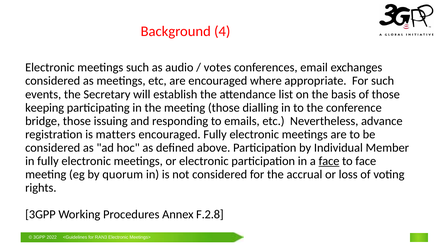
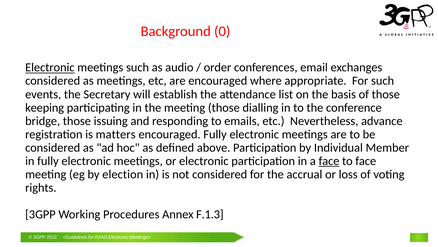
4: 4 -> 0 (222, 31)
Electronic underline: none -> present (50, 67)
votes: votes -> order (218, 67)
quorum: quorum -> election (123, 174)
F.2.8: F.2.8 -> F.1.3 (210, 214)
